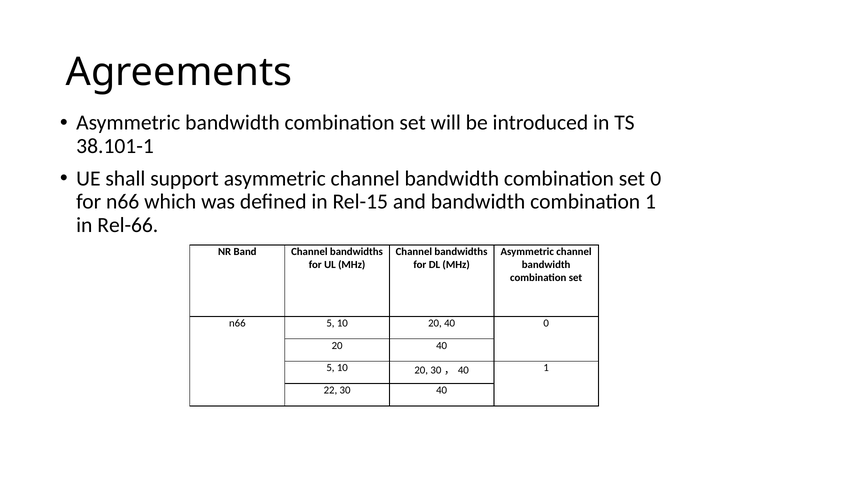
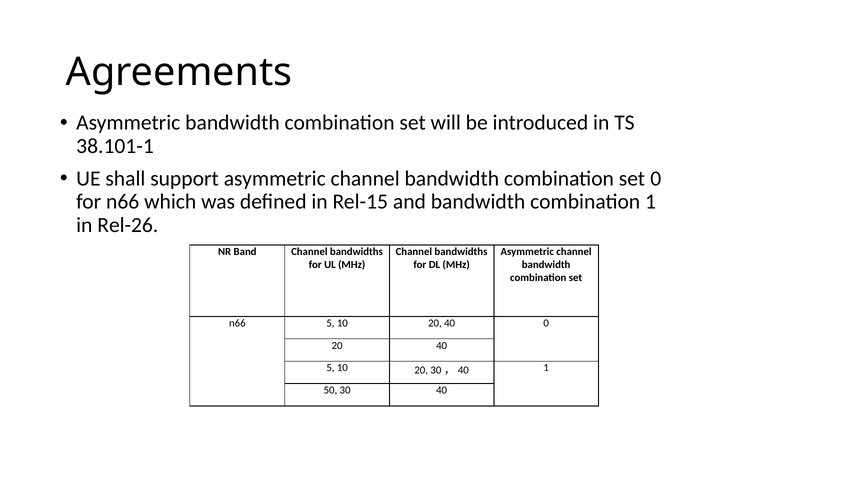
Rel-66: Rel-66 -> Rel-26 (128, 225)
22: 22 -> 50 (330, 391)
